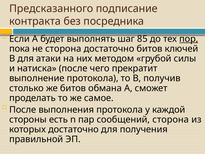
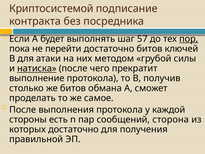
Предсказанного: Предсказанного -> Криптосистемой (51, 9)
85: 85 -> 57 (142, 39)
не сторона: сторона -> перейти (63, 49)
натиска underline: none -> present (37, 68)
